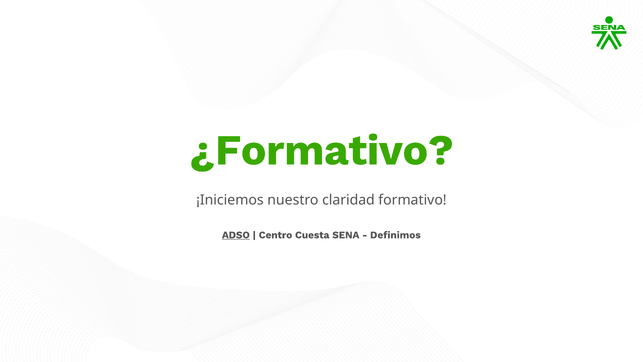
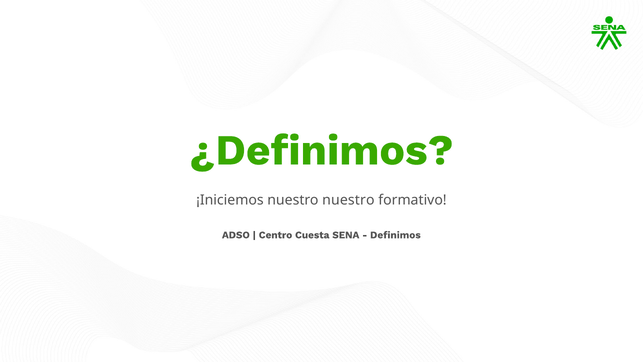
¿Formativo: ¿Formativo -> ¿Definimos (322, 150)
nuestro claridad: claridad -> nuestro (348, 200)
ADSO underline: present -> none (236, 235)
